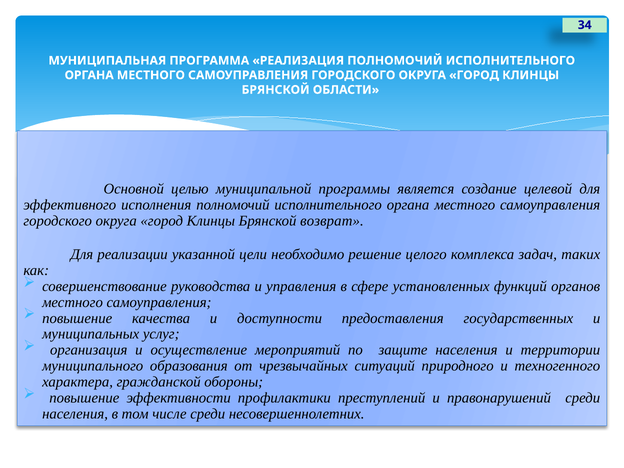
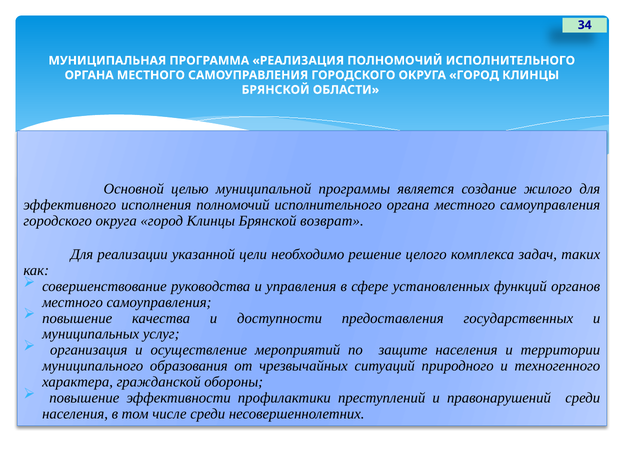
целевой: целевой -> жилого (548, 189)
